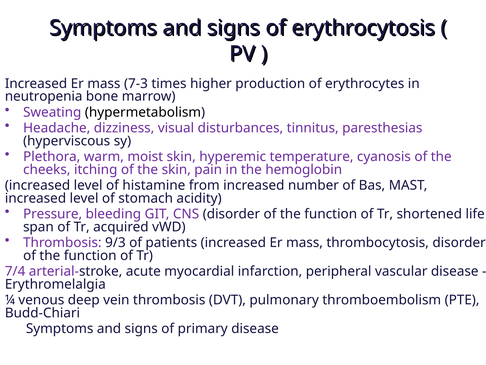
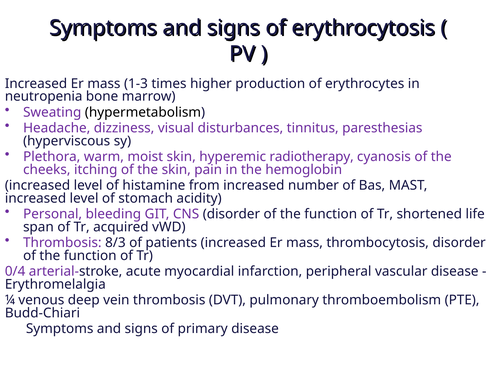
7-3: 7-3 -> 1-3 (136, 83)
temperature: temperature -> radiotherapy (312, 156)
Pressure: Pressure -> Personal (53, 214)
9/3: 9/3 -> 8/3 (115, 242)
7/4: 7/4 -> 0/4 (15, 271)
